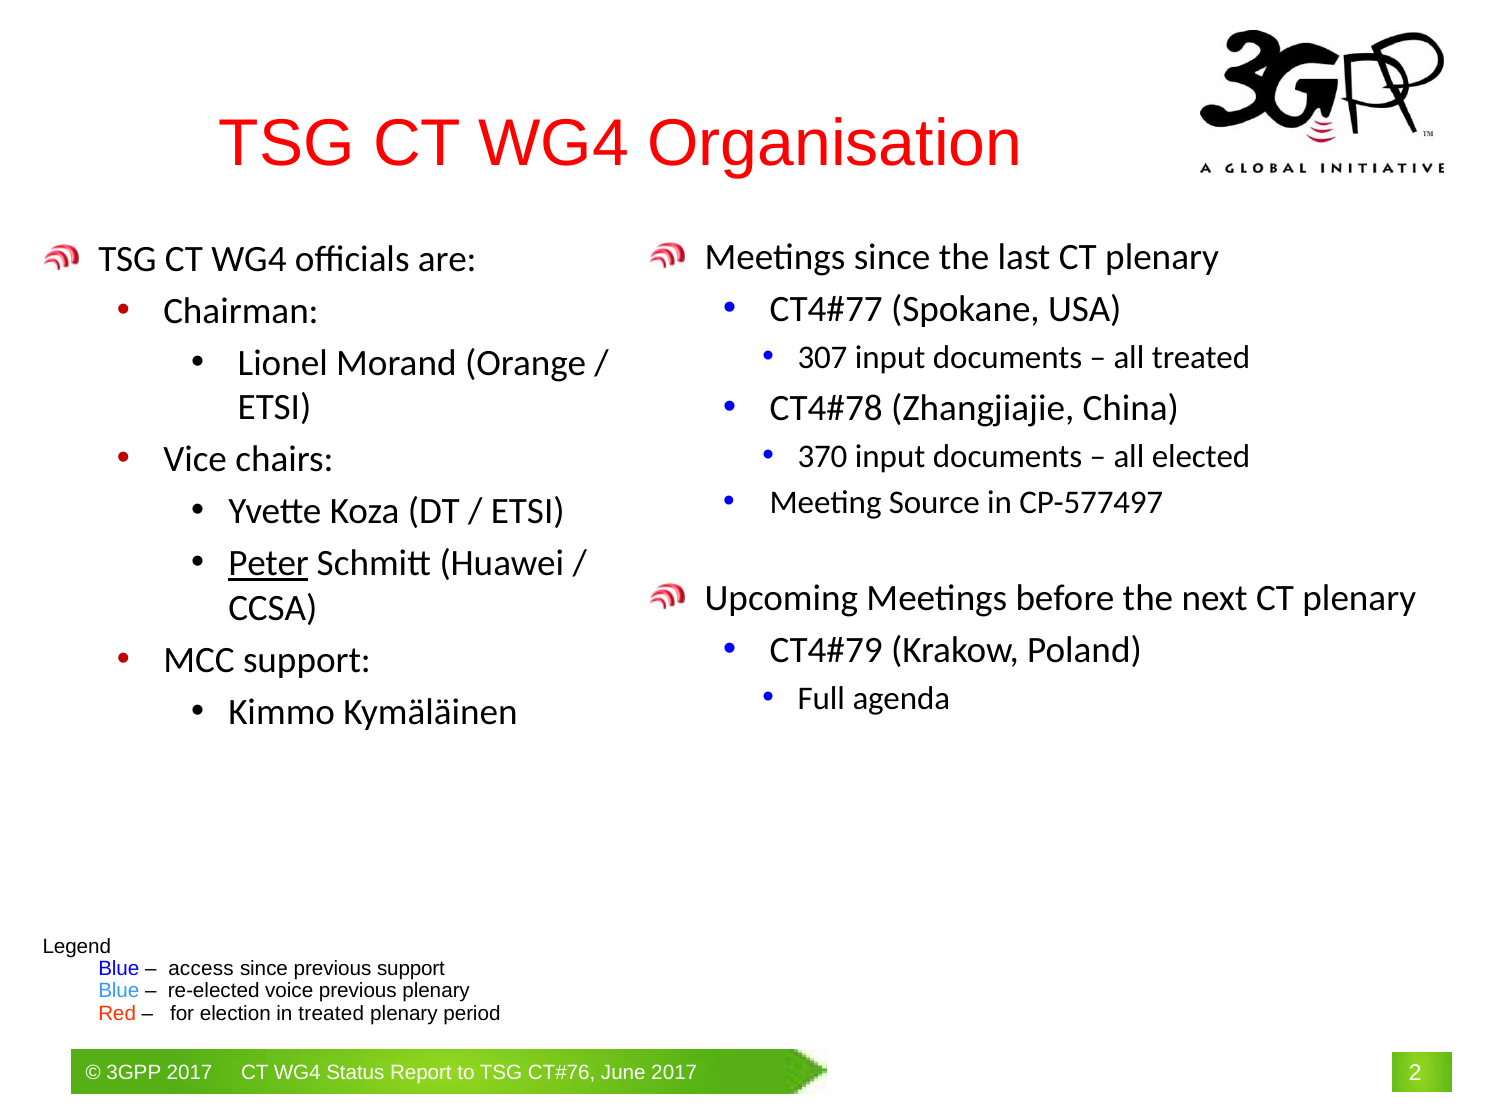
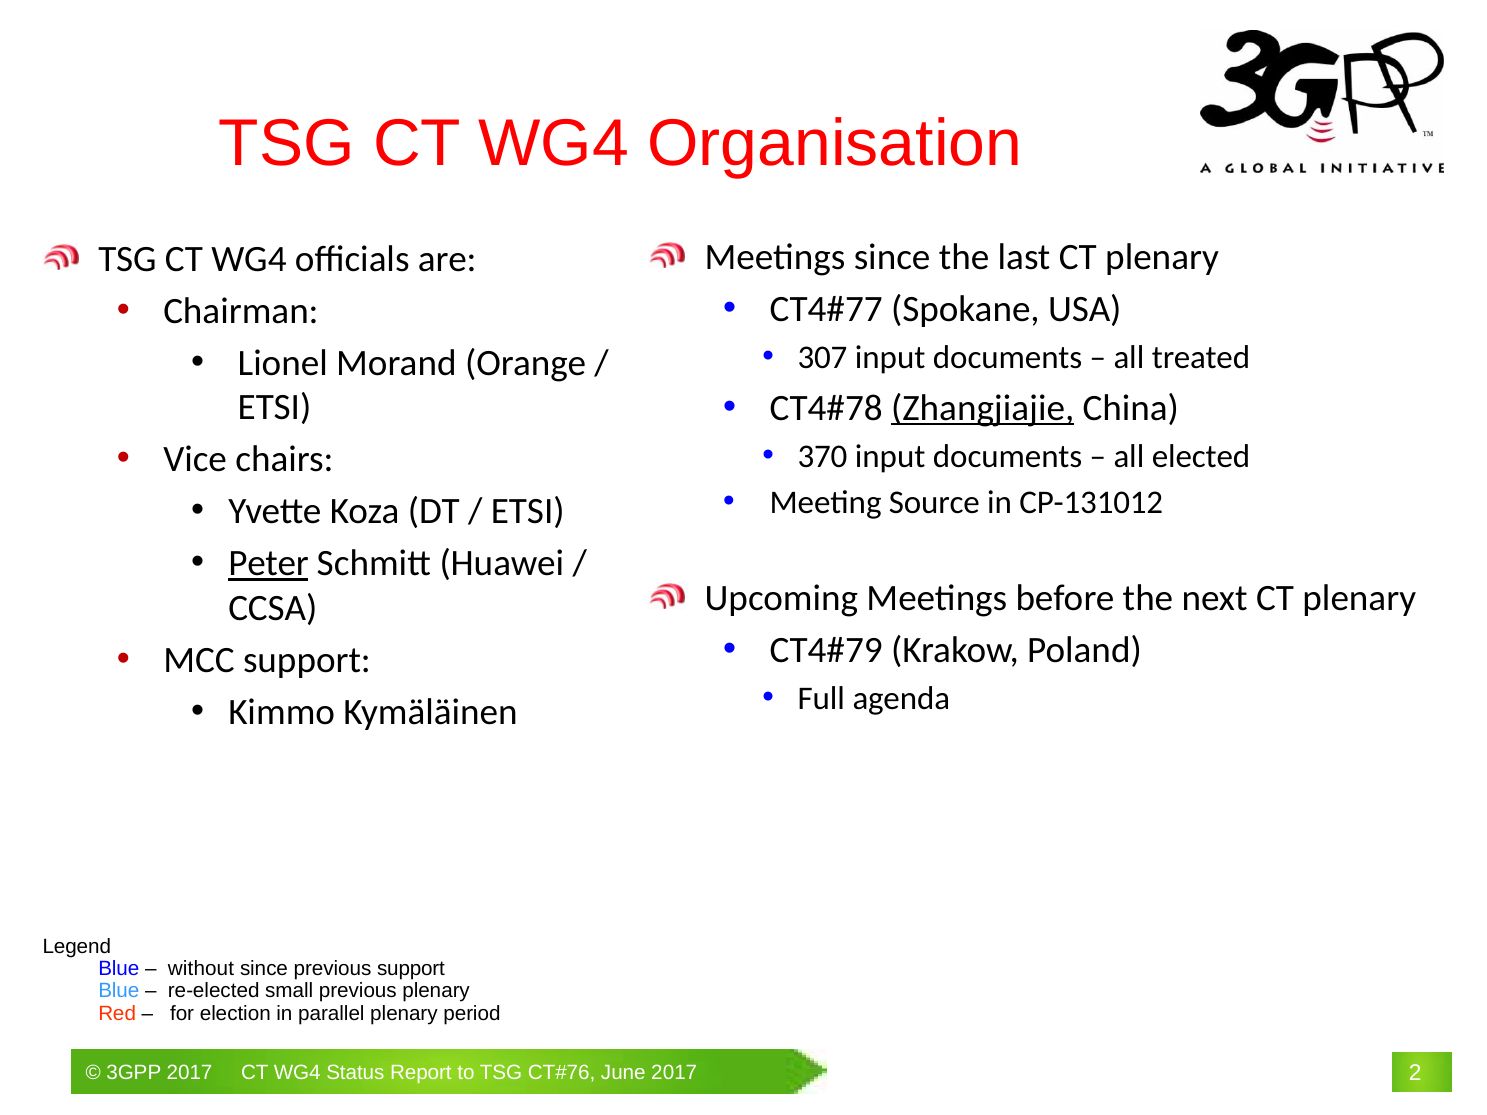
Zhangjiajie underline: none -> present (983, 408)
CP-577497: CP-577497 -> CP-131012 (1091, 503)
access: access -> without (201, 969)
voice: voice -> small (289, 991)
in treated: treated -> parallel (331, 1014)
